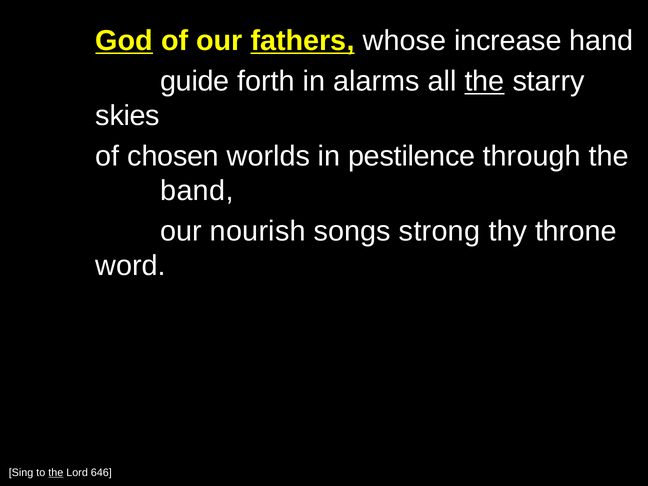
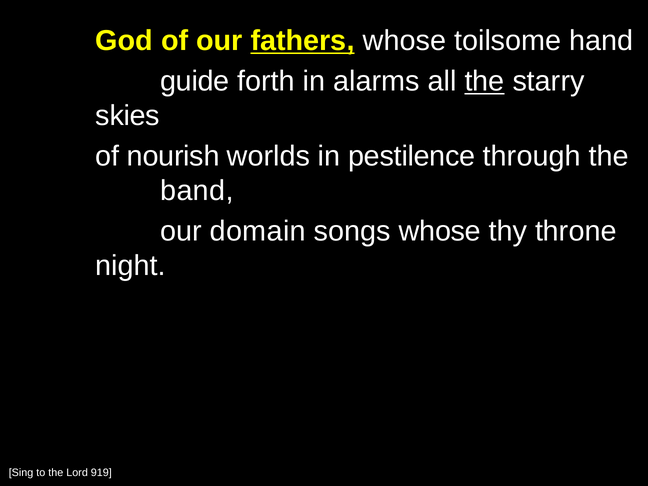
God underline: present -> none (124, 41)
increase: increase -> toilsome (508, 41)
chosen: chosen -> nourish (173, 156)
nourish: nourish -> domain (258, 231)
songs strong: strong -> whose (440, 231)
word: word -> night (131, 266)
the underline: present -> none (56, 473)
646: 646 -> 919 (101, 473)
